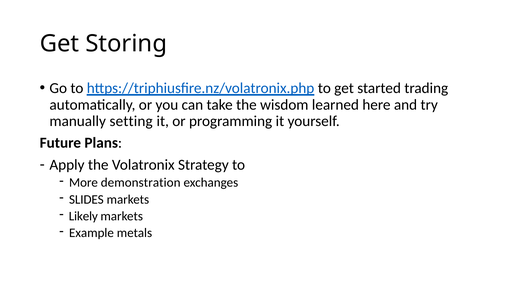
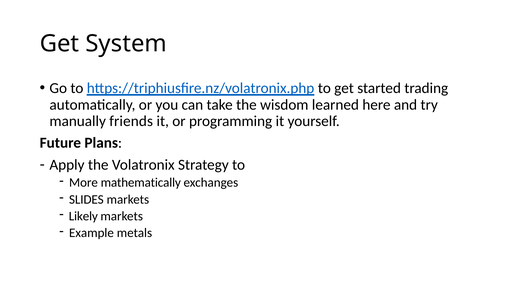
Storing: Storing -> System (126, 44)
setting: setting -> friends (131, 121)
demonstration: demonstration -> mathematically (141, 183)
